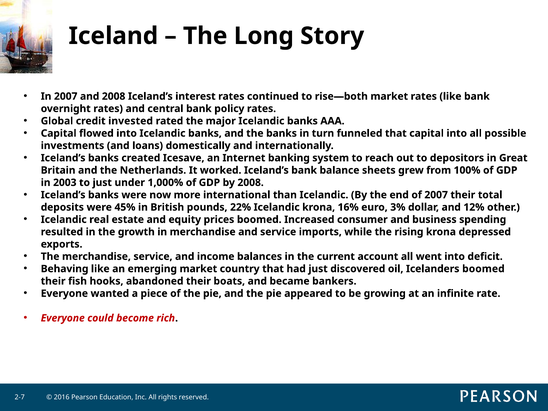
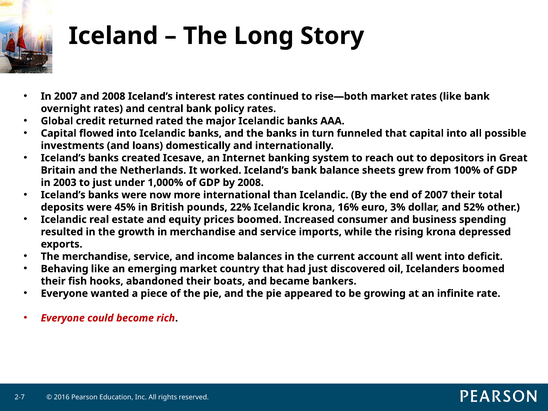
invested: invested -> returned (131, 121)
12%: 12% -> 52% (474, 207)
